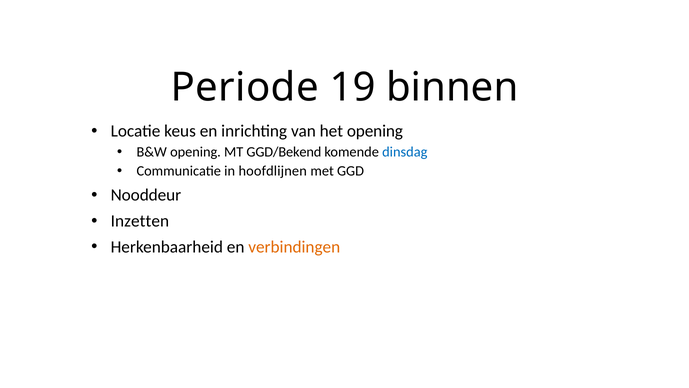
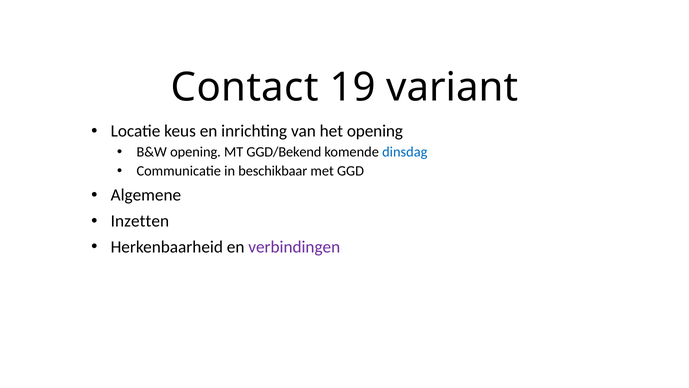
Periode: Periode -> Contact (245, 87)
binnen: binnen -> variant (452, 87)
hoofdlijnen: hoofdlijnen -> beschikbaar (273, 171)
Nooddeur: Nooddeur -> Algemene (146, 195)
verbindingen colour: orange -> purple (294, 247)
